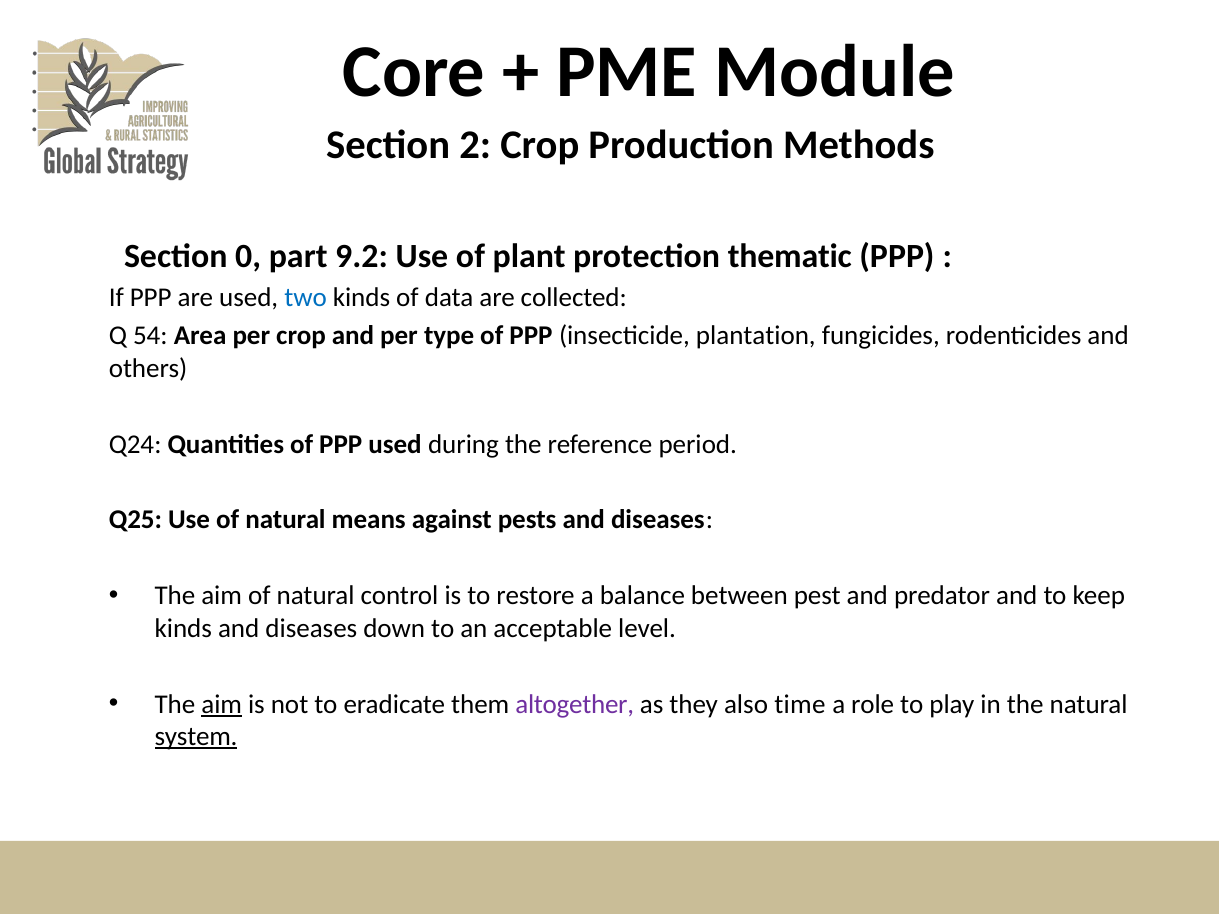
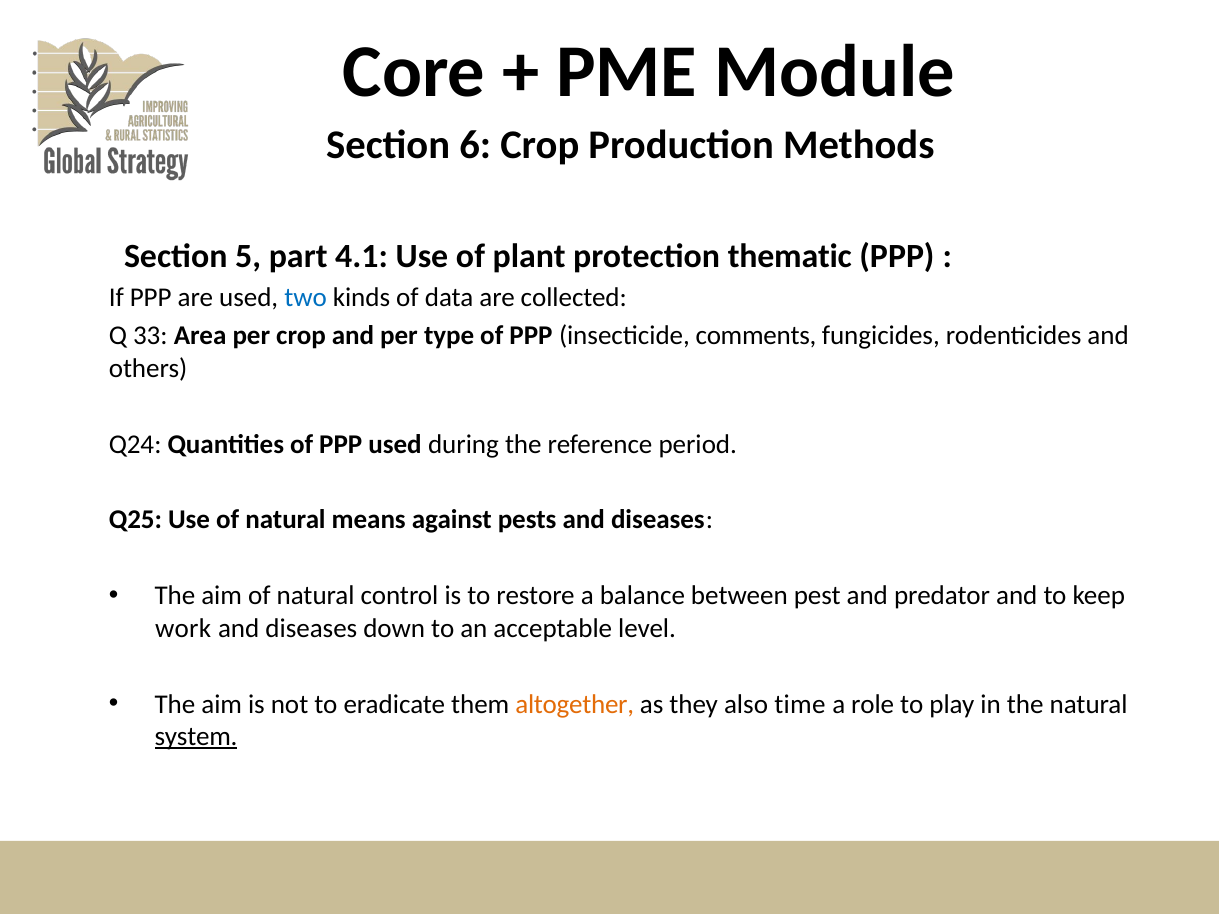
2: 2 -> 6 (475, 145)
0: 0 -> 5 (248, 257)
9.2: 9.2 -> 4.1 (362, 257)
54: 54 -> 33 (150, 336)
plantation: plantation -> comments (756, 336)
kinds: kinds -> work (183, 628)
aim underline: present -> none (222, 704)
altogether colour: purple -> orange (575, 704)
